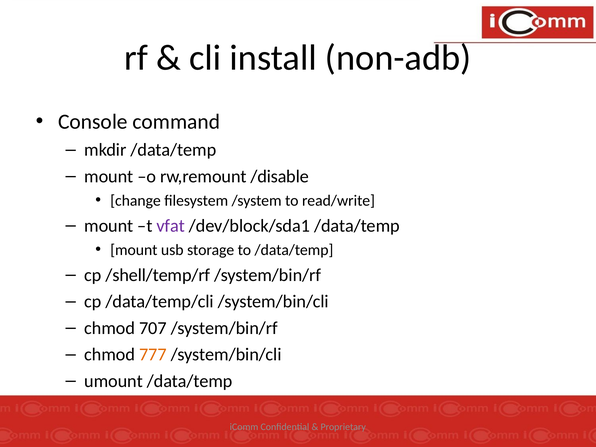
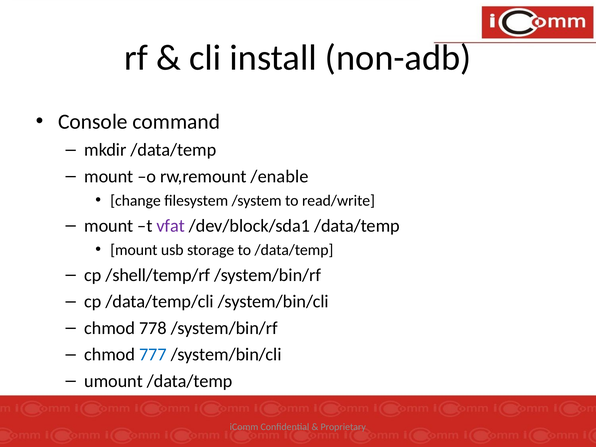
/disable: /disable -> /enable (280, 176)
707: 707 -> 778 (153, 328)
777 colour: orange -> blue (153, 355)
